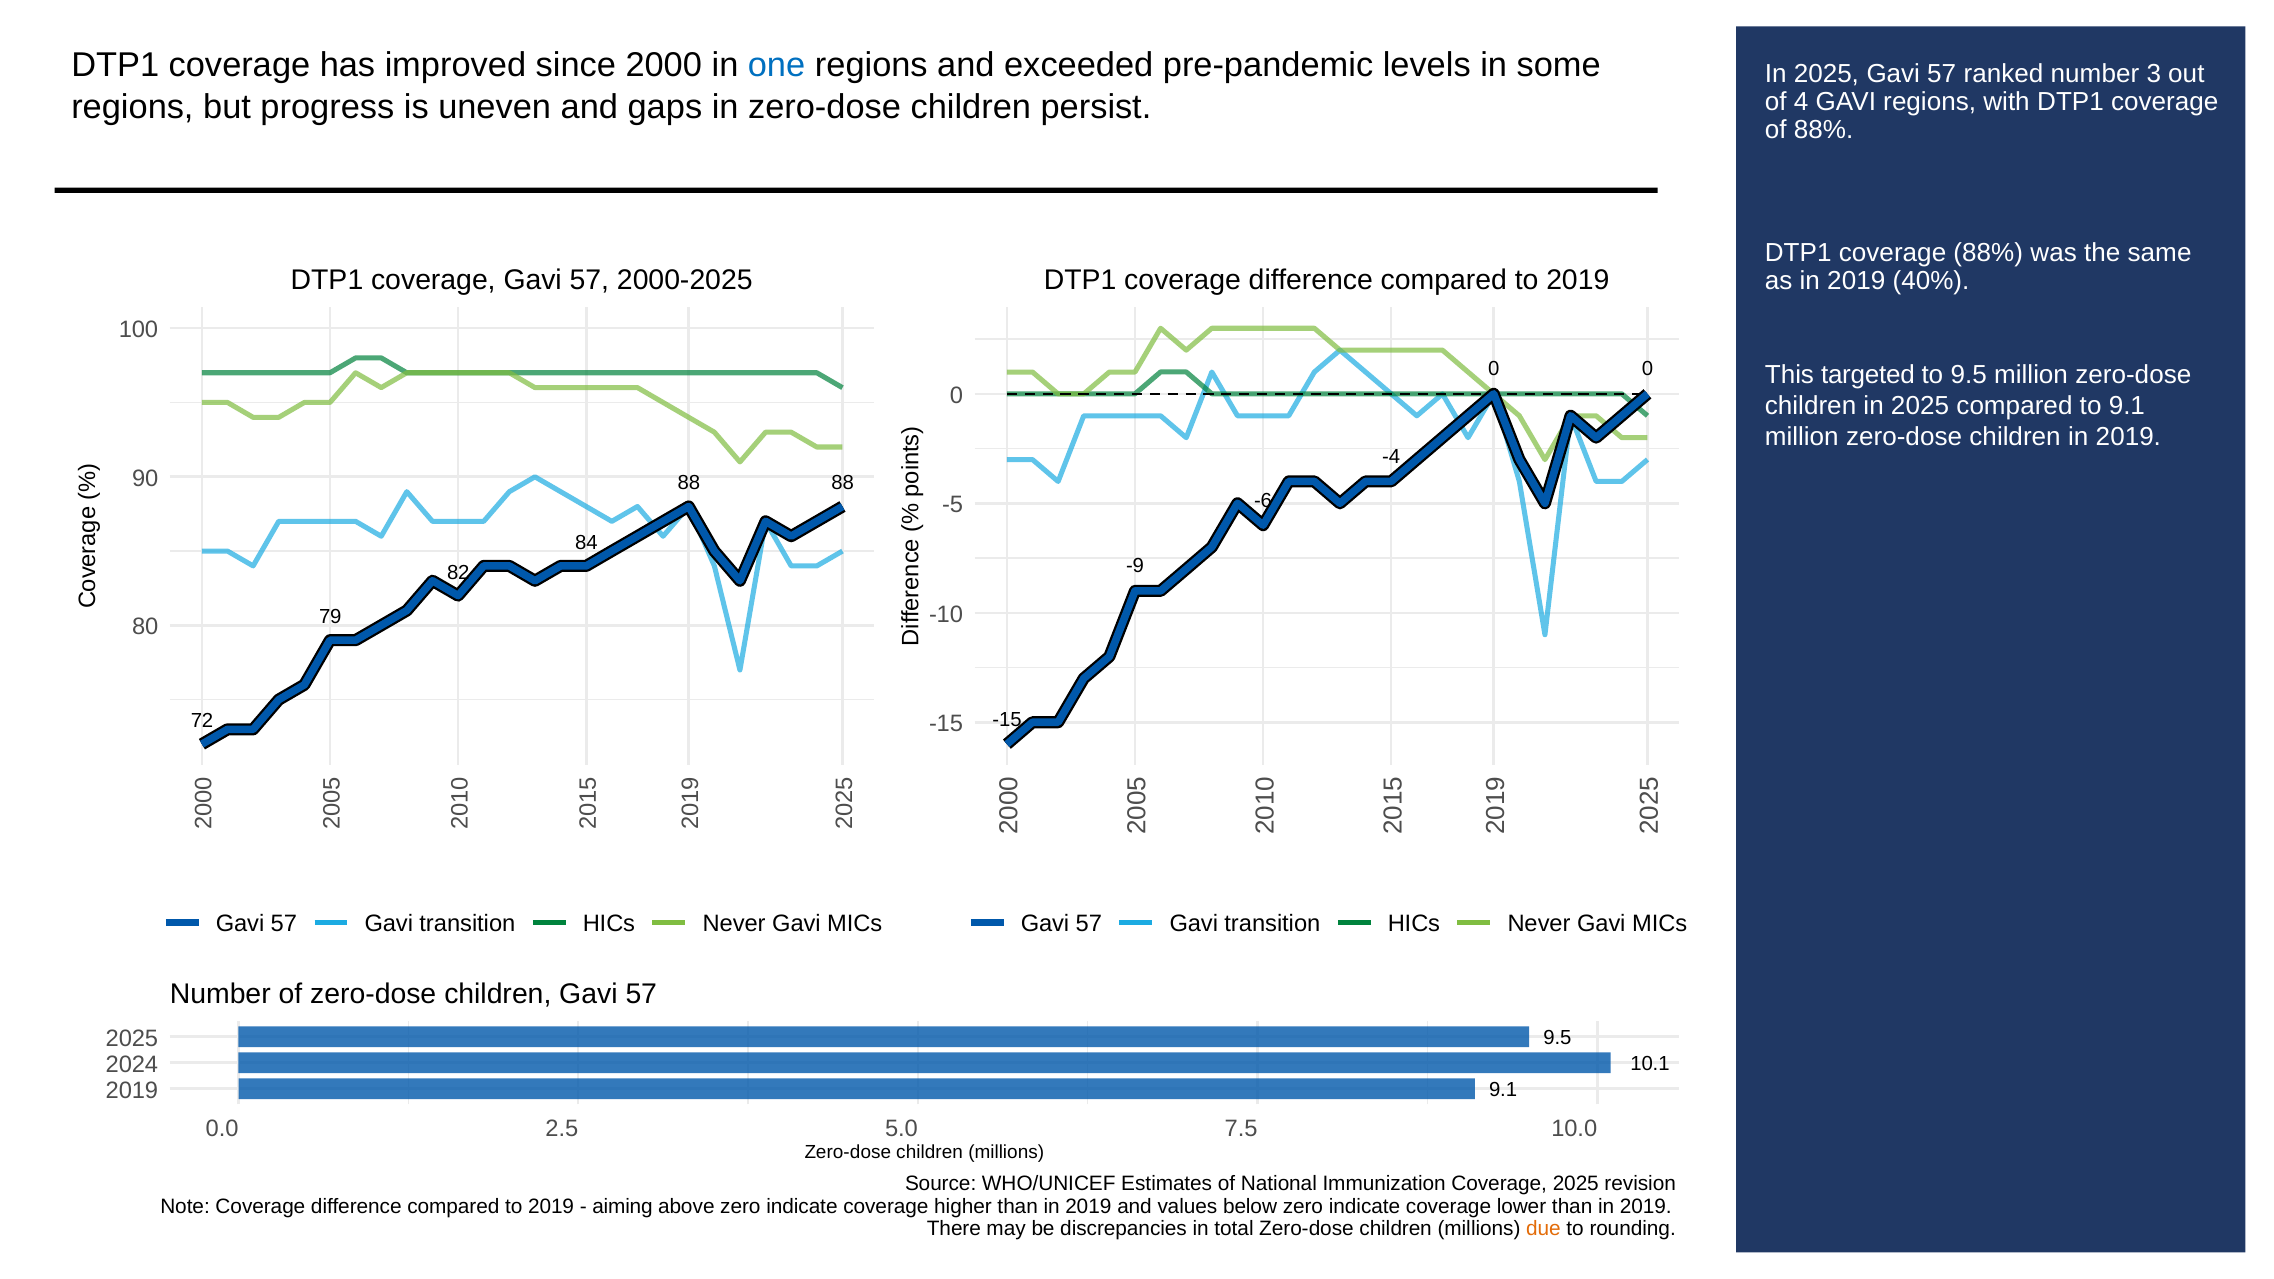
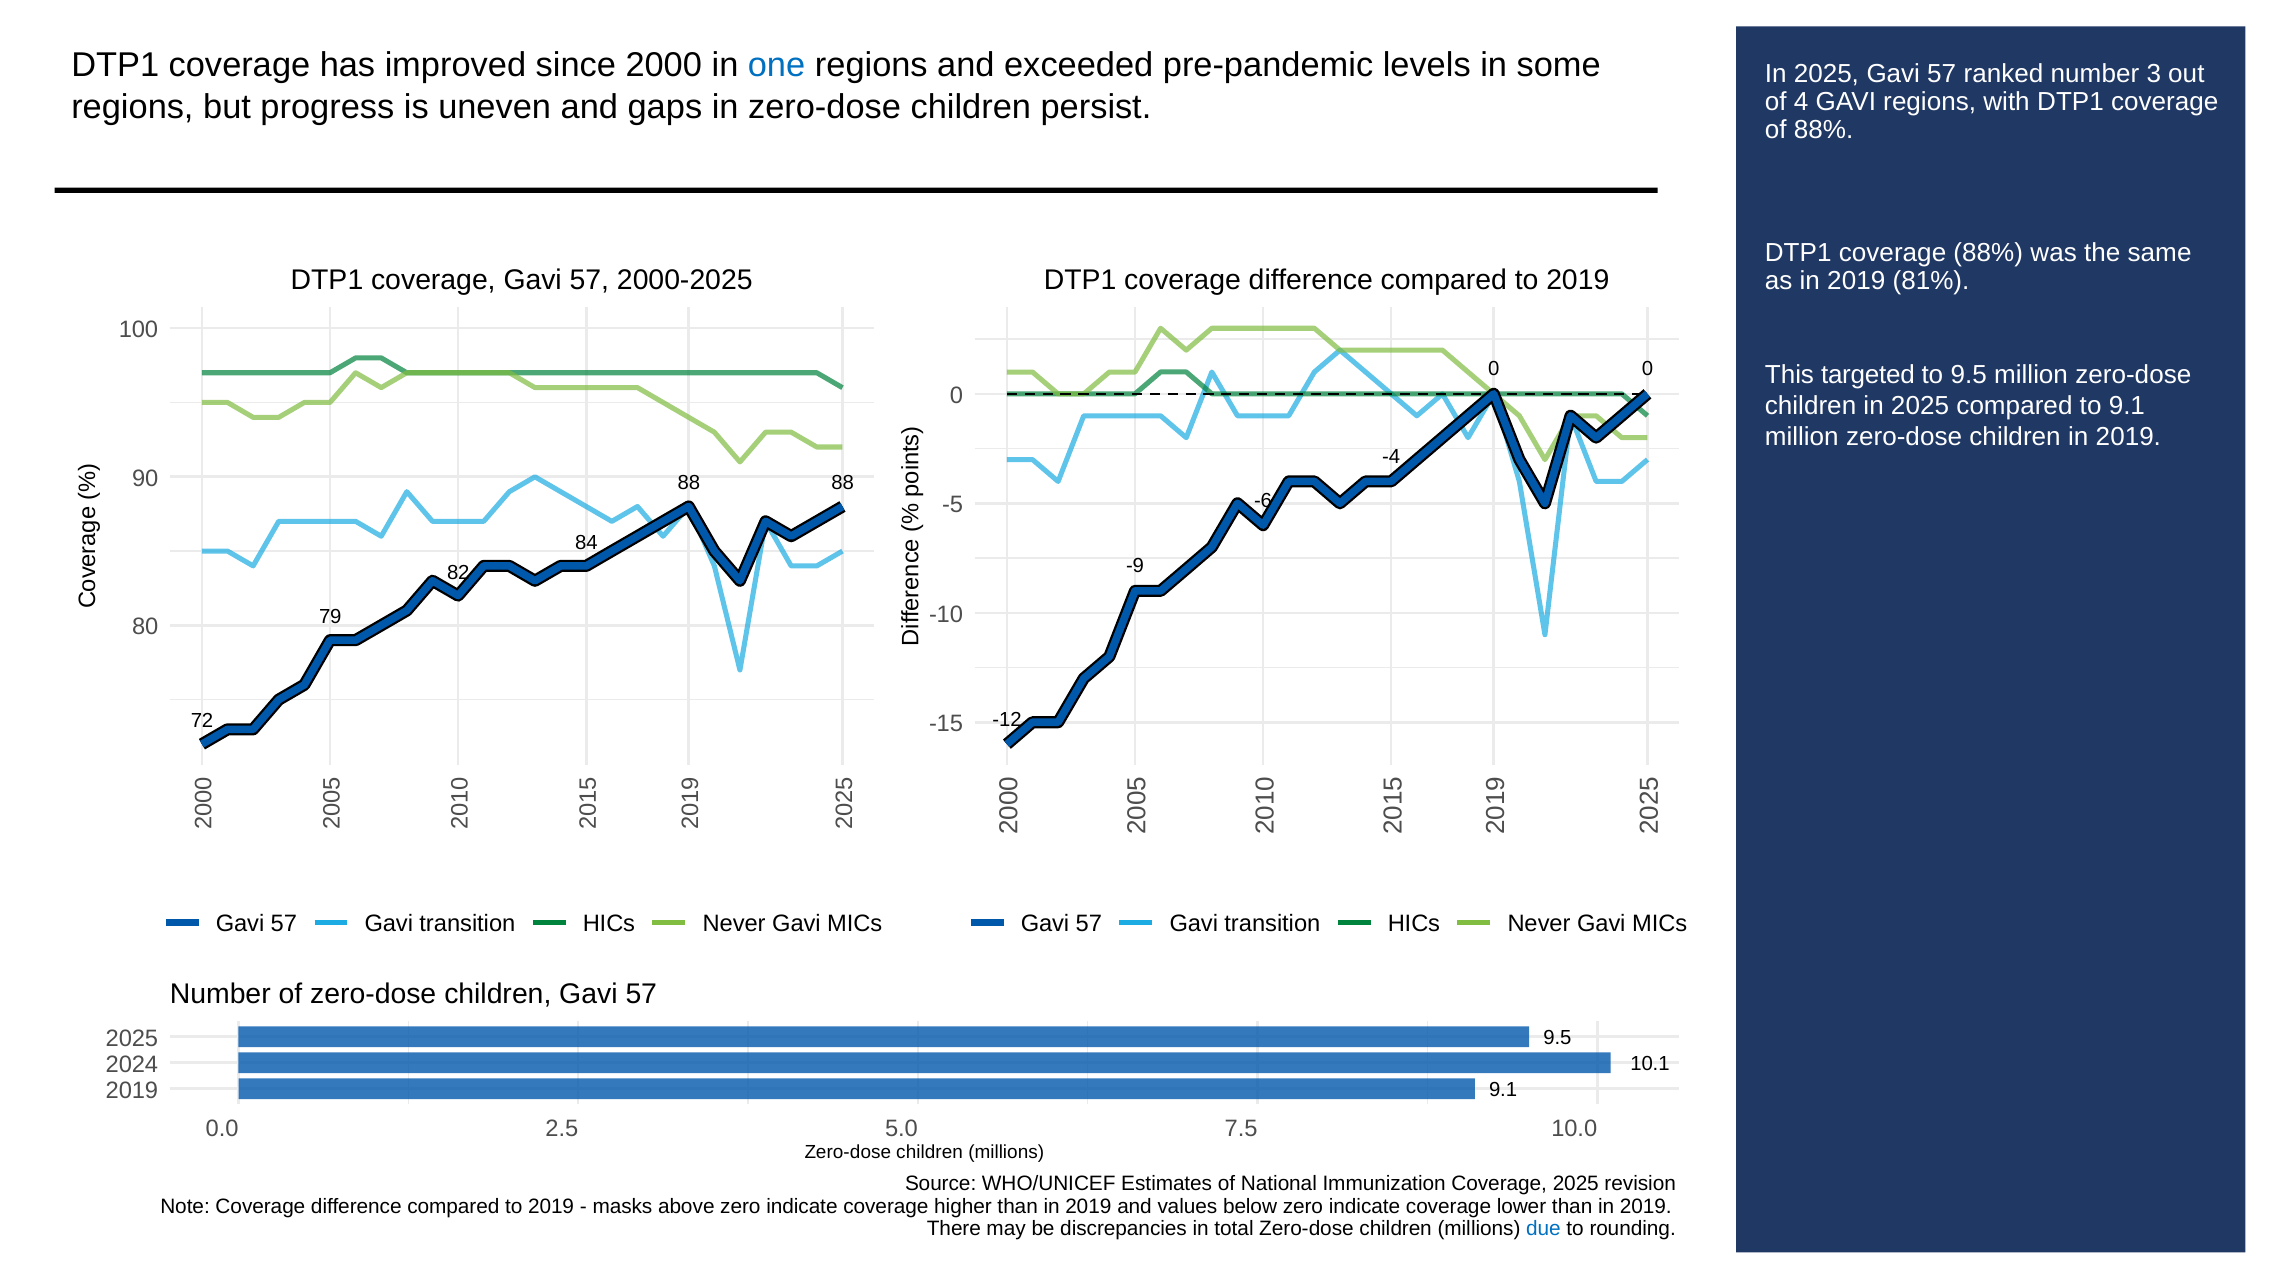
40%: 40% -> 81% (1931, 281)
-15: -15 -> -12 (1007, 720)
aiming: aiming -> masks (622, 1207)
due colour: orange -> blue (1543, 1229)
